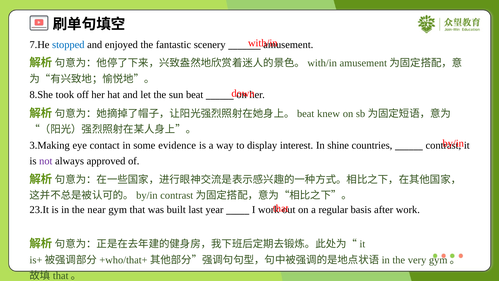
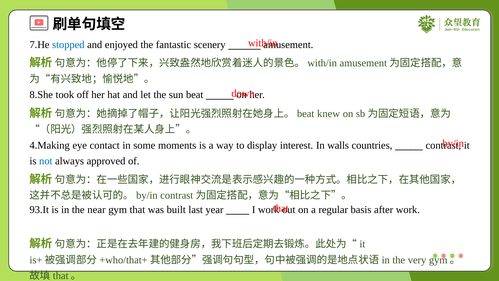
3.Making: 3.Making -> 4.Making (50, 145)
evidence: evidence -> moments (177, 145)
shine: shine -> walls (338, 145)
not colour: purple -> blue (46, 161)
23.It: 23.It -> 93.It (39, 210)
